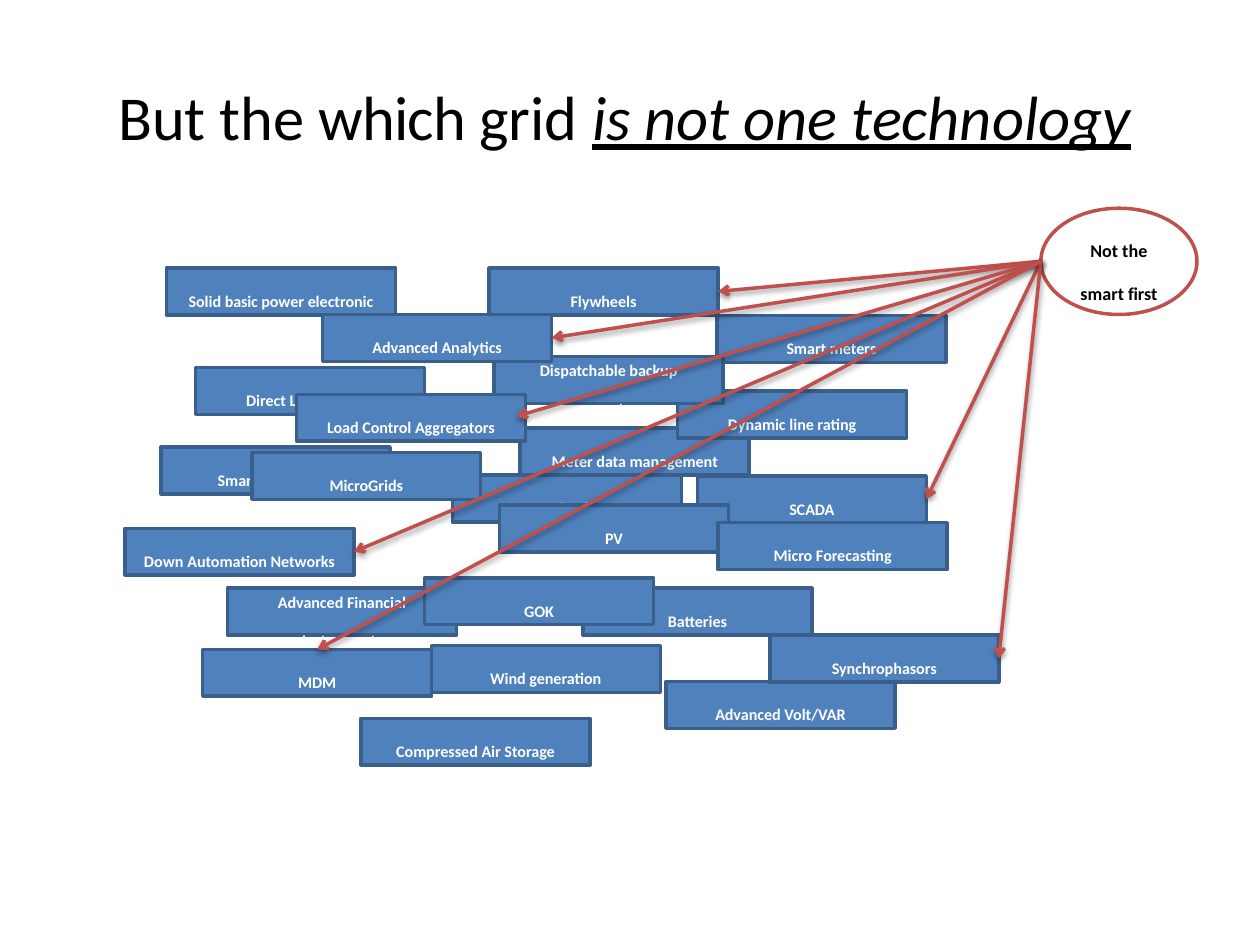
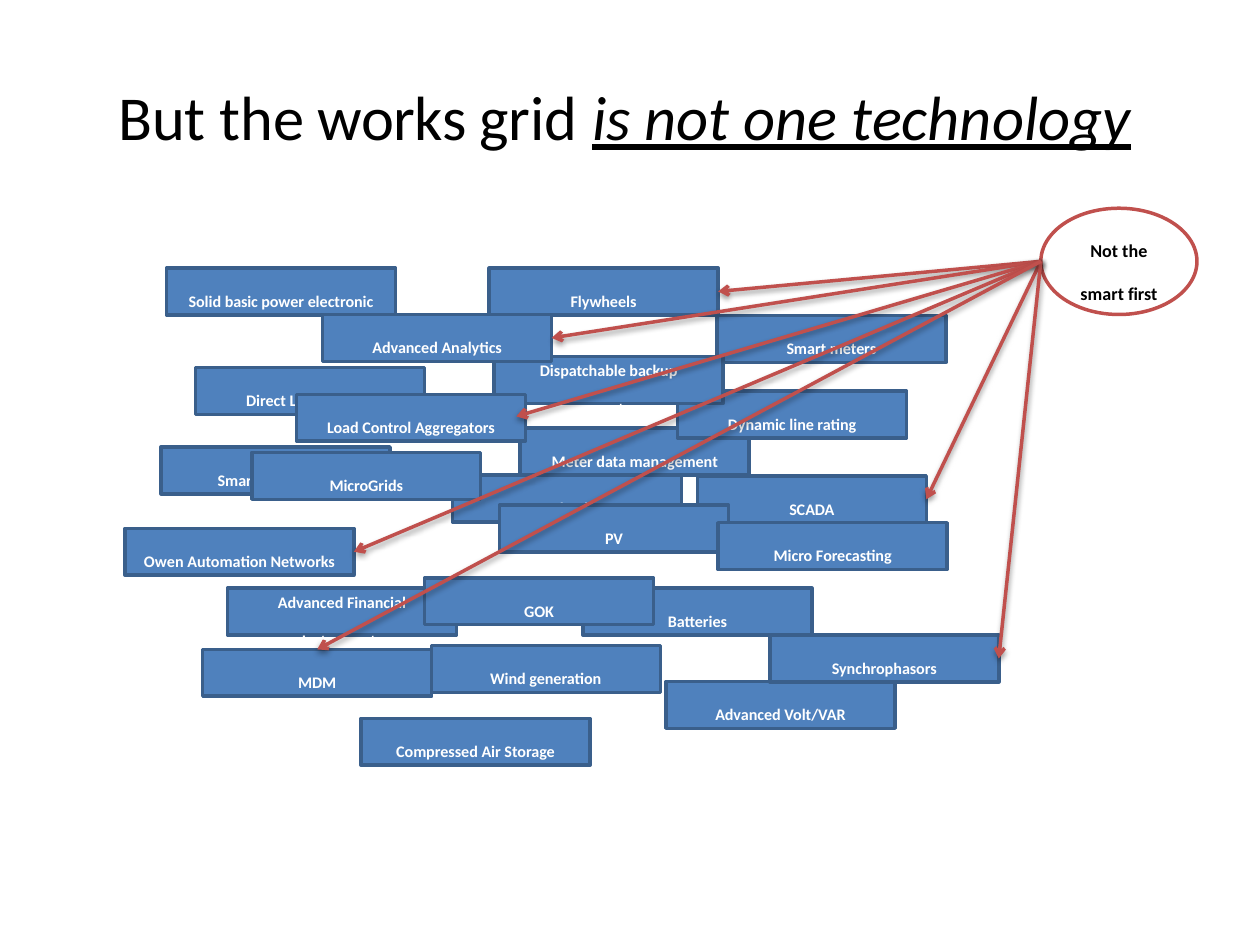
which: which -> works (392, 120)
Down: Down -> Owen (164, 562)
